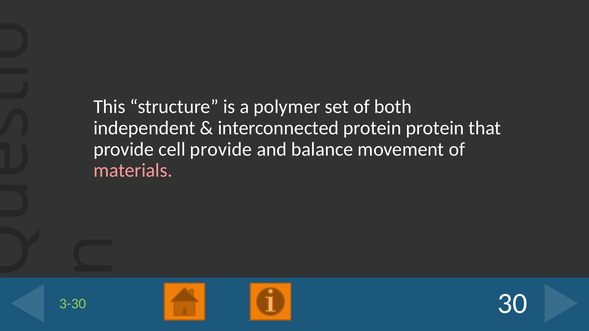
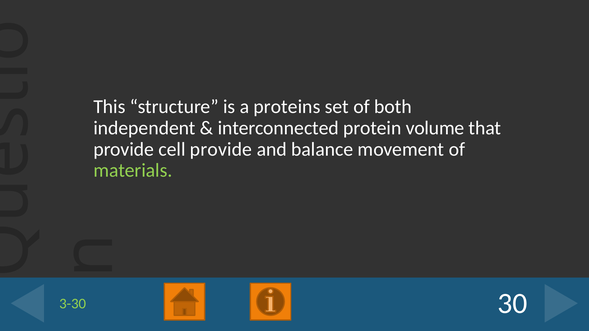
polymer: polymer -> proteins (287, 107)
protein protein: protein -> volume (435, 128)
materials colour: pink -> light green (133, 171)
